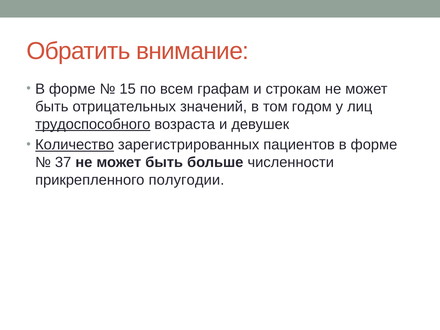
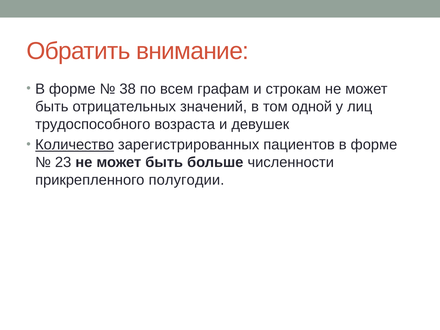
15: 15 -> 38 (128, 89)
годом: годом -> одной (312, 107)
трудоспособного underline: present -> none (93, 124)
37: 37 -> 23 (63, 162)
